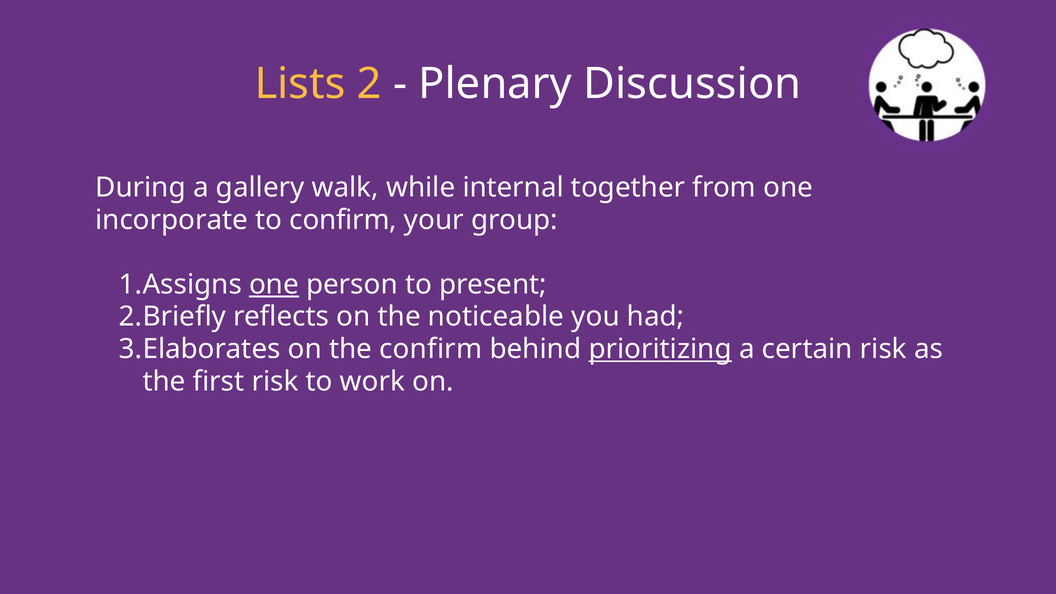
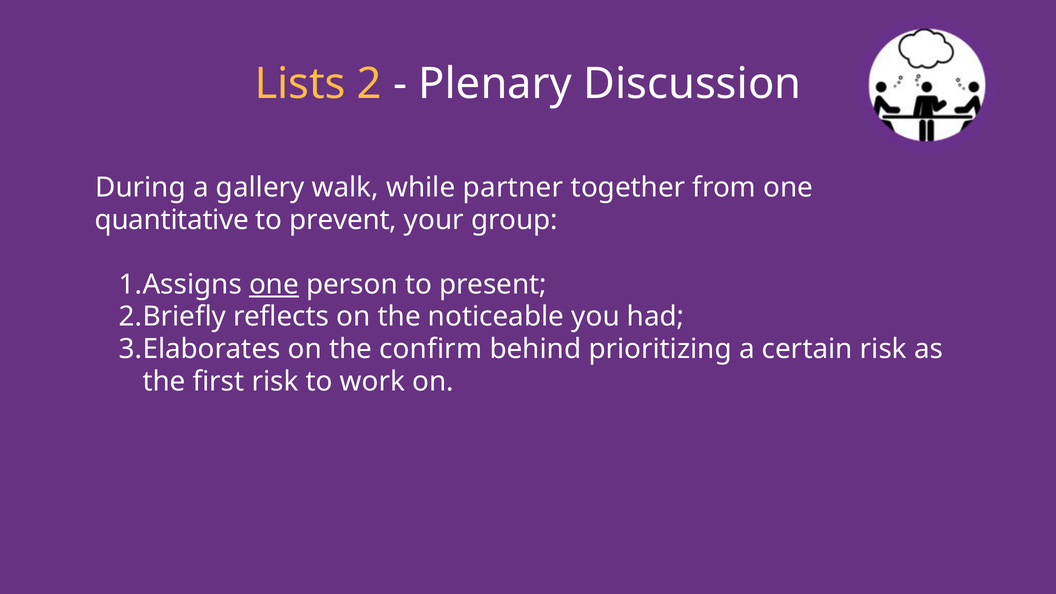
internal: internal -> partner (513, 187)
incorporate: incorporate -> quantitative (172, 220)
to confirm: confirm -> prevent (343, 220)
prioritizing underline: present -> none (660, 349)
